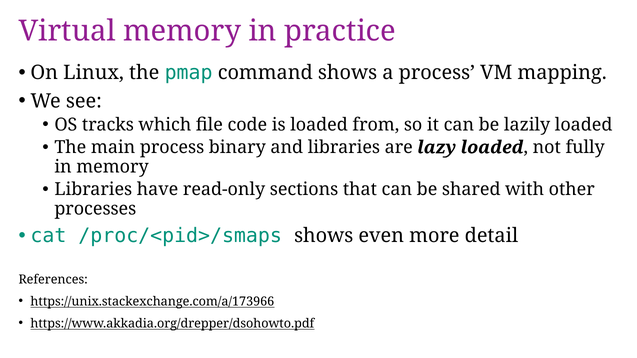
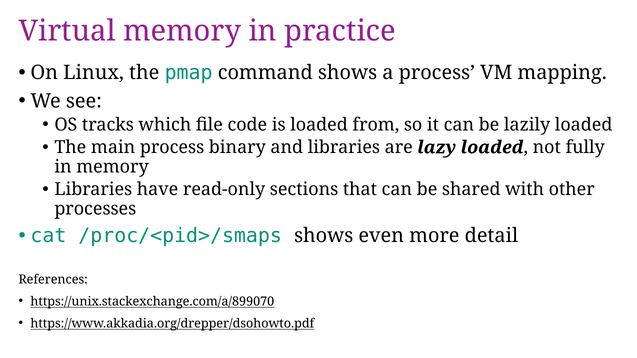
https://unix.stackexchange.com/a/173966: https://unix.stackexchange.com/a/173966 -> https://unix.stackexchange.com/a/899070 (152, 302)
